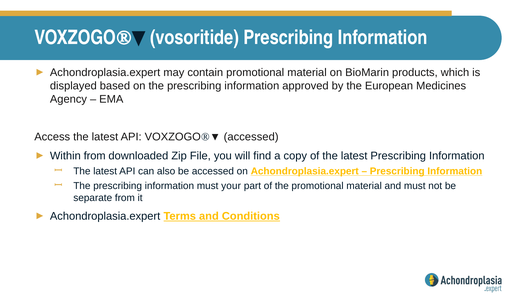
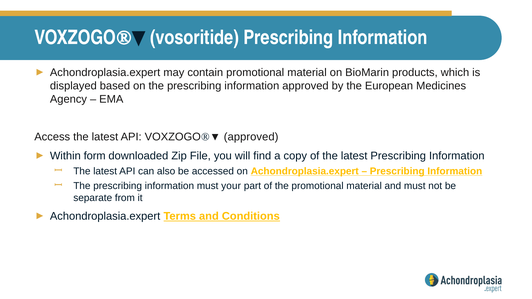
accessed: accessed -> approved (251, 137)
Within from: from -> form (95, 156)
